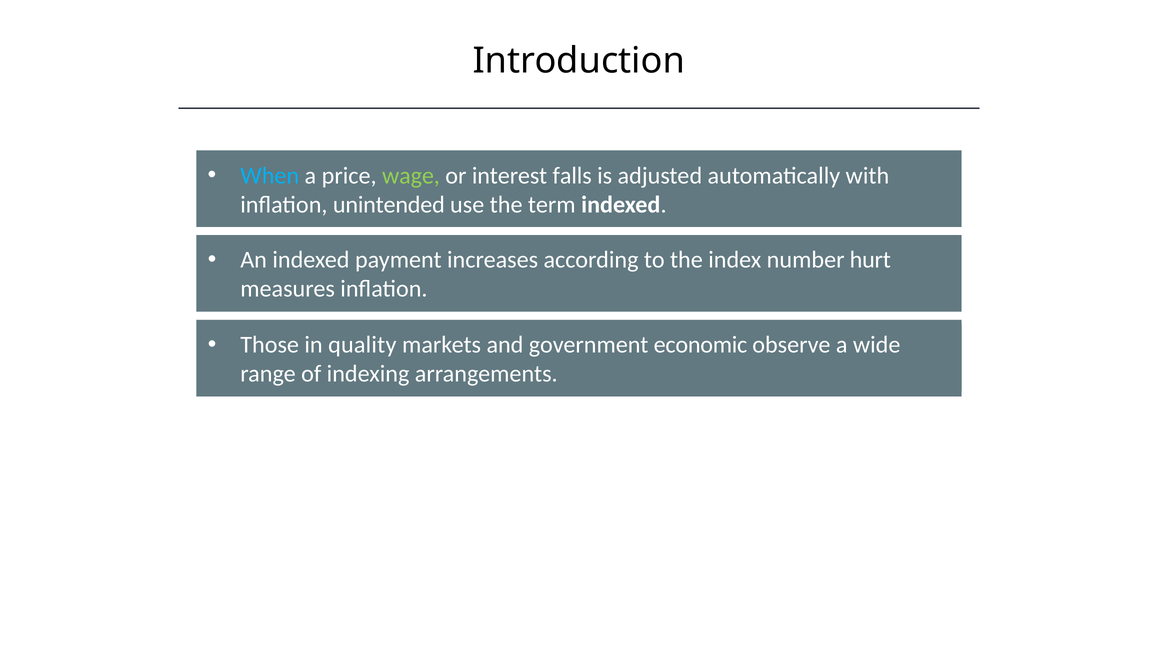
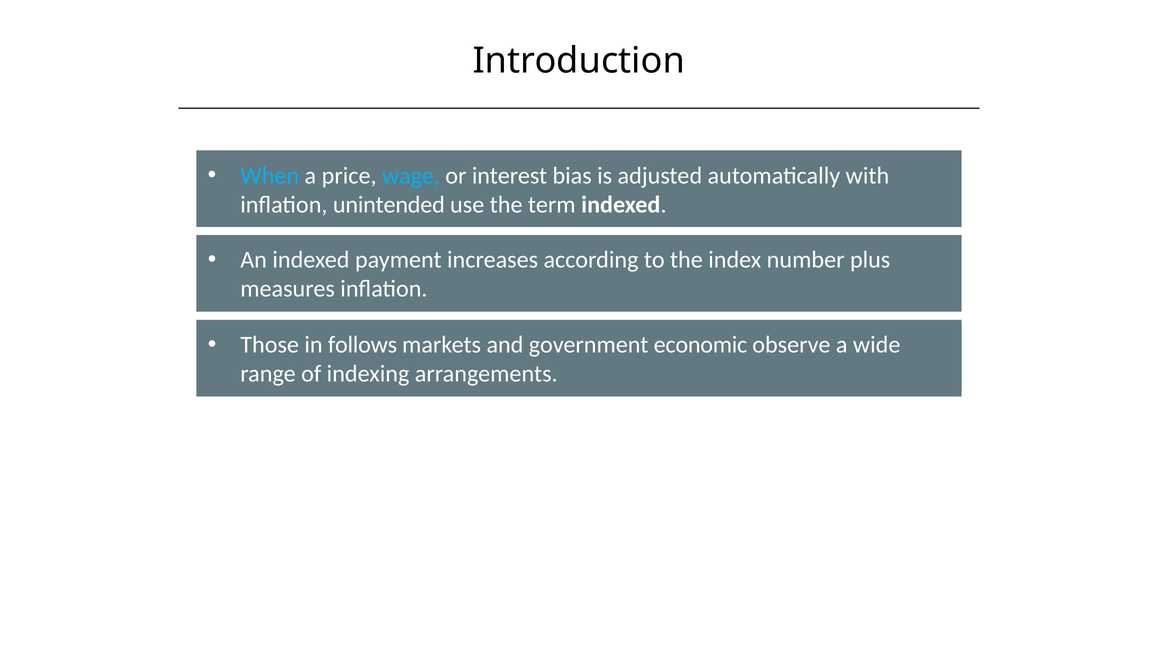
wage colour: light green -> light blue (411, 175)
falls: falls -> bias (572, 175)
hurt: hurt -> plus (870, 260)
quality: quality -> follows (363, 345)
